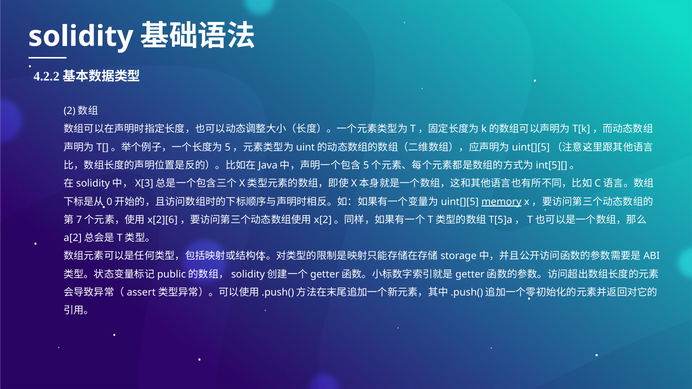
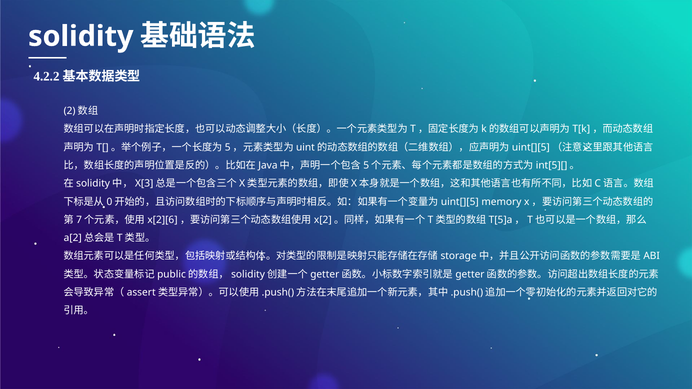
memory underline: present -> none (501, 202)
